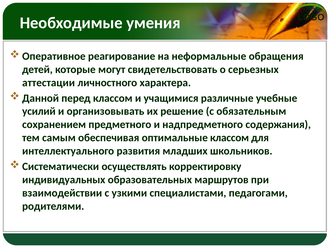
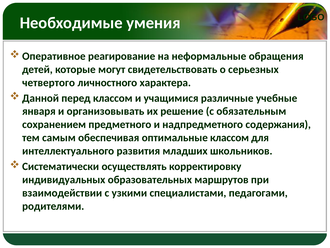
аттестации: аттестации -> четвертого (49, 83)
усилий: усилий -> января (39, 111)
